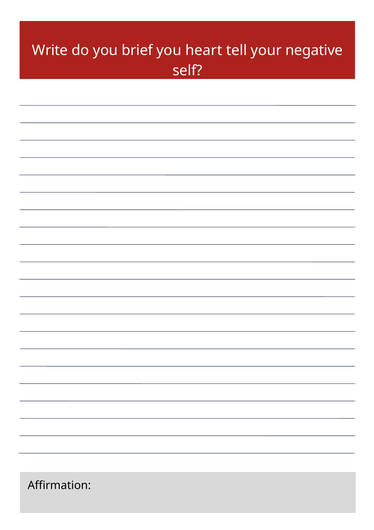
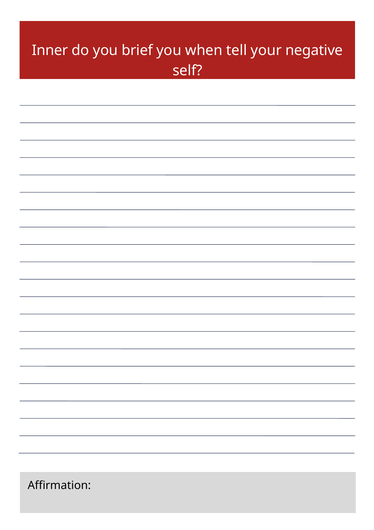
Write: Write -> Inner (50, 50)
heart: heart -> when (204, 50)
